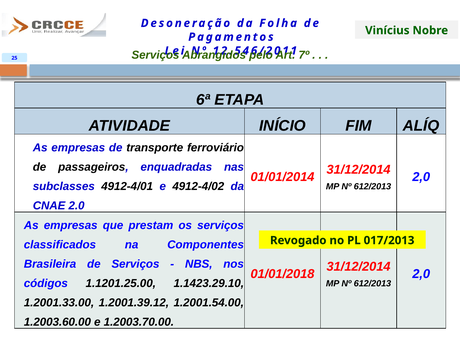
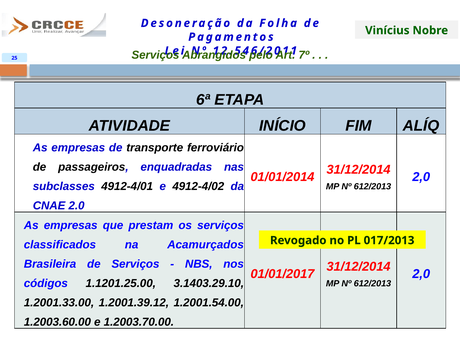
Componentes: Componentes -> Acamurçados (206, 245)
01/01/2018: 01/01/2018 -> 01/01/2017 (282, 274)
1.1423.29.10: 1.1423.29.10 -> 3.1403.29.10 (209, 283)
